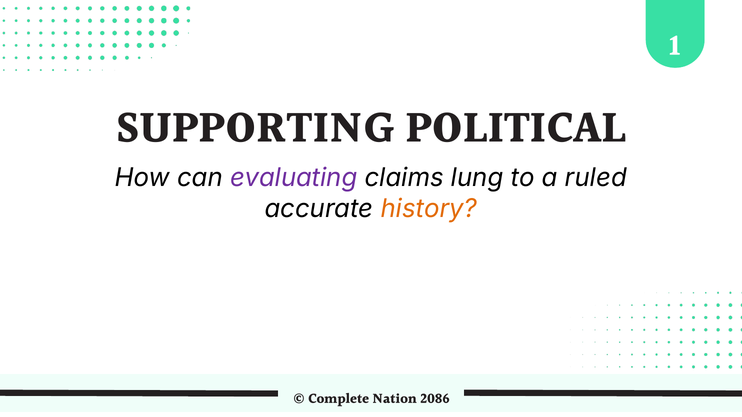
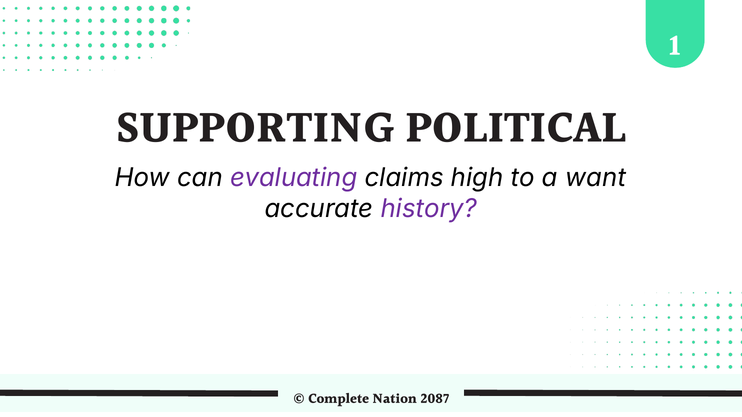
lung: lung -> high (477, 178)
ruled: ruled -> want (596, 178)
history colour: orange -> purple (429, 209)
2086: 2086 -> 2087 (435, 400)
